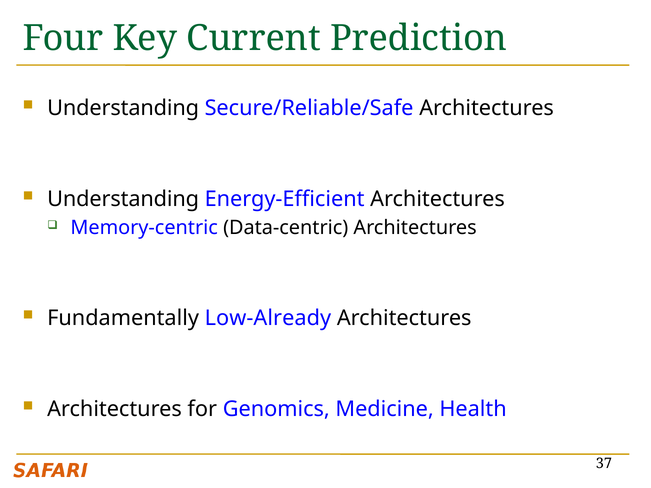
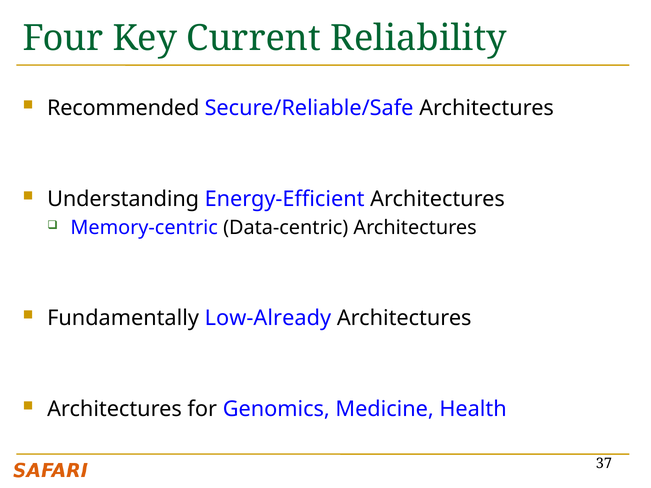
Prediction: Prediction -> Reliability (419, 38)
Understanding: Understanding -> Recommended (123, 108)
